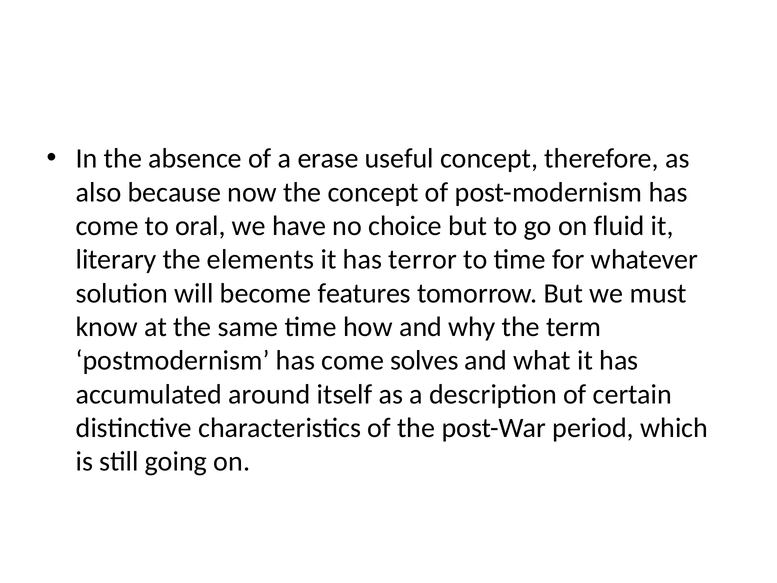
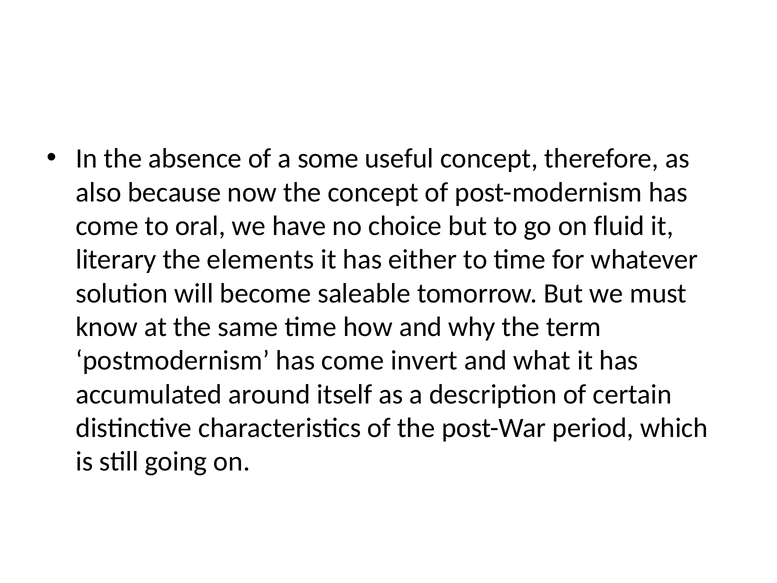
erase: erase -> some (328, 159)
terror: terror -> either (423, 260)
features: features -> saleable (364, 293)
solves: solves -> invert (424, 361)
